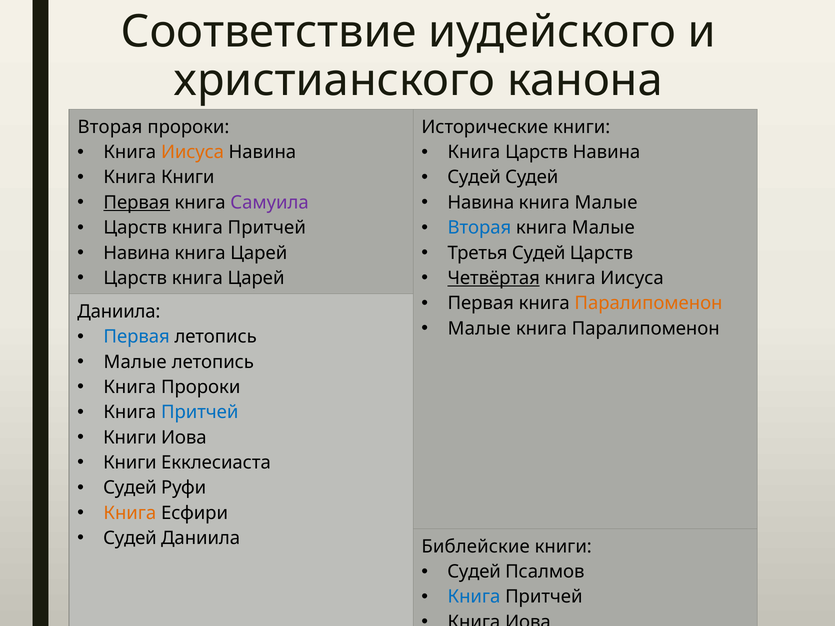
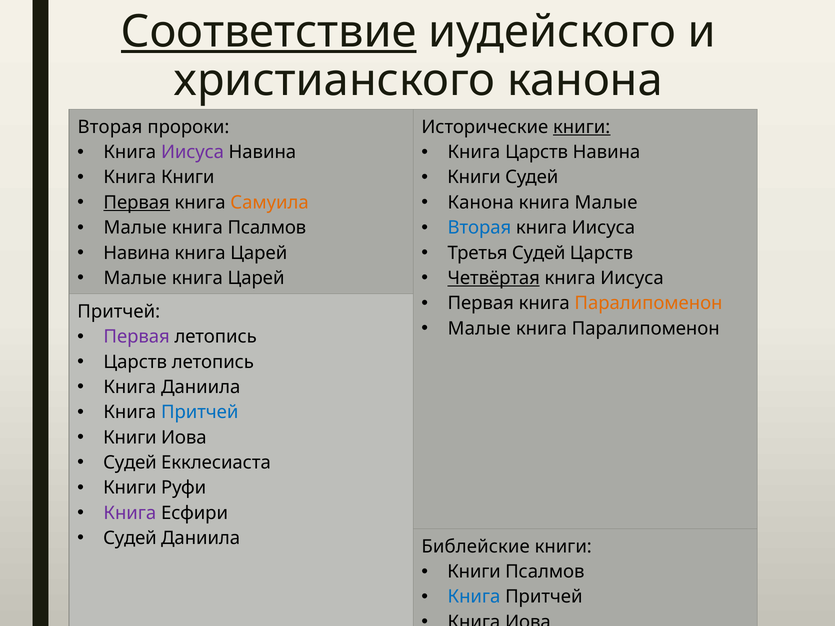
Соответствие underline: none -> present (269, 32)
книги underline: none -> present (582, 127)
Иисуса colour: orange -> purple (192, 152)
Судей: Судей -> Книги (474, 177)
Самуила colour: purple -> orange (270, 203)
Навина: Навина -> Канона (481, 203)
Царств: Царств -> Малые (135, 228)
Притчей: Притчей -> Псалмов (267, 228)
Малые: Малые -> Иисуса (603, 228)
Царств: Царств -> Малые (135, 278)
Даниила: Даниила -> Притчей (119, 312)
Первая colour: blue -> purple (137, 337)
Малые: Малые -> Царств (135, 362)
Пророки: Пророки -> Даниила (201, 387)
Книги: Книги -> Судей (130, 463)
Судей: Судей -> Книги (130, 488)
Книга colour: orange -> purple (130, 513)
Судей: Судей -> Книги (474, 572)
